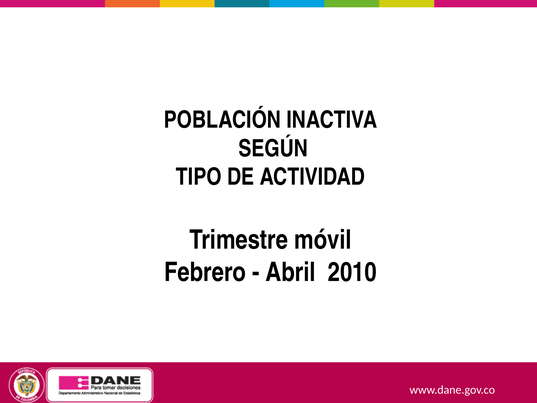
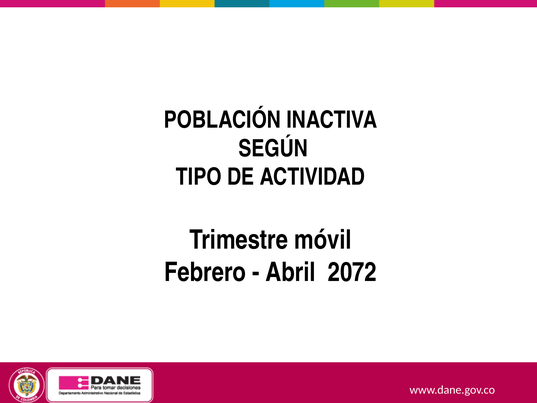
2010: 2010 -> 2072 (352, 272)
